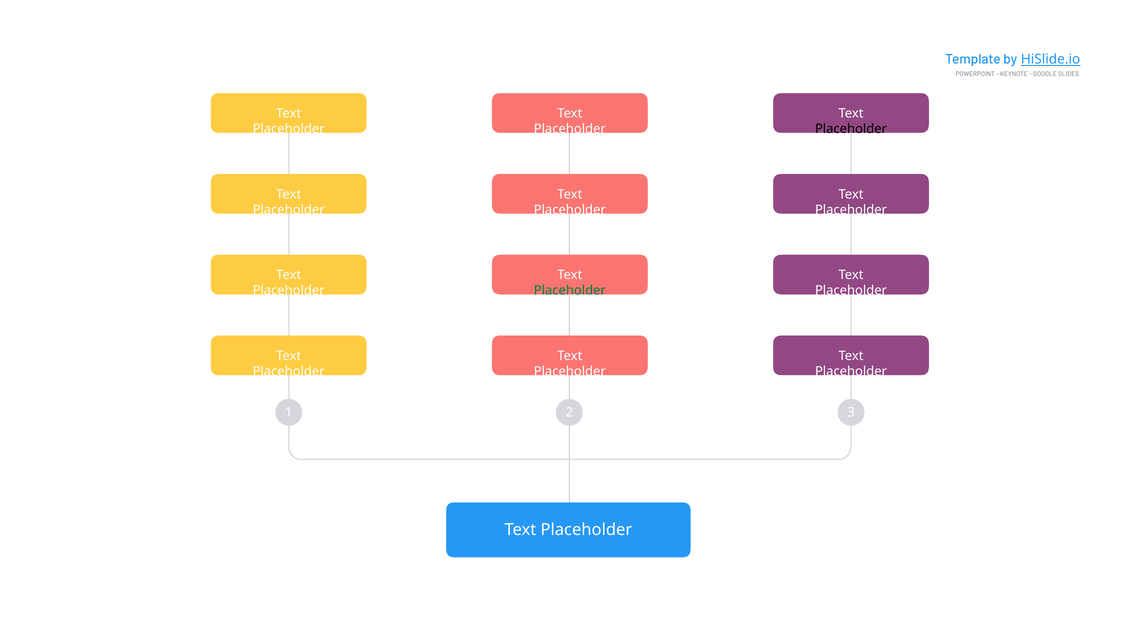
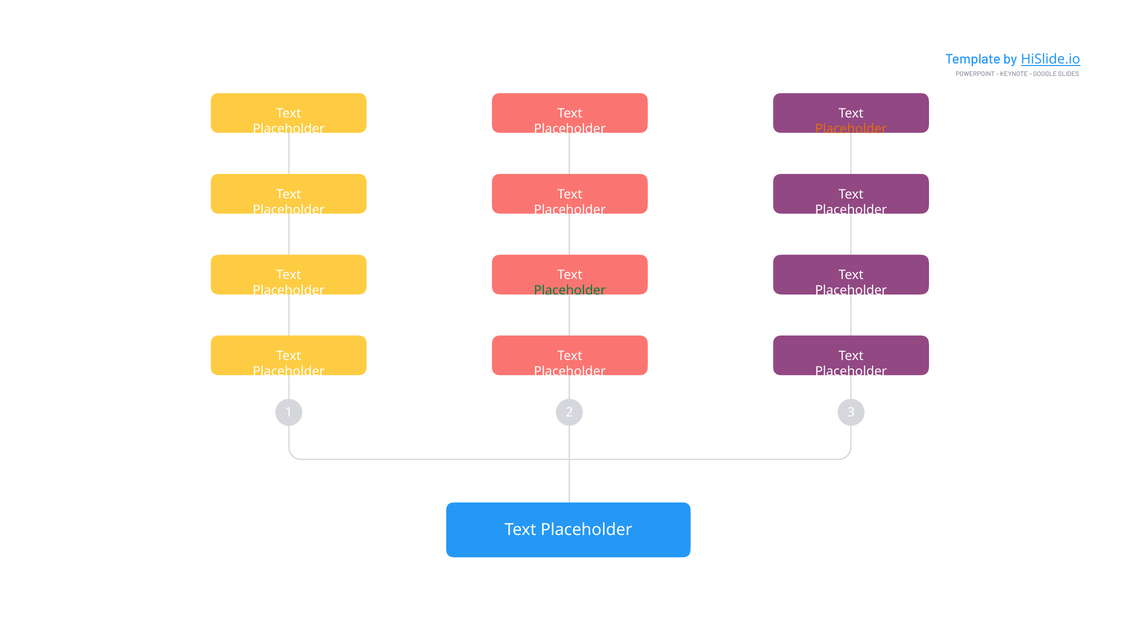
Placeholder colour: black -> orange (851, 129)
